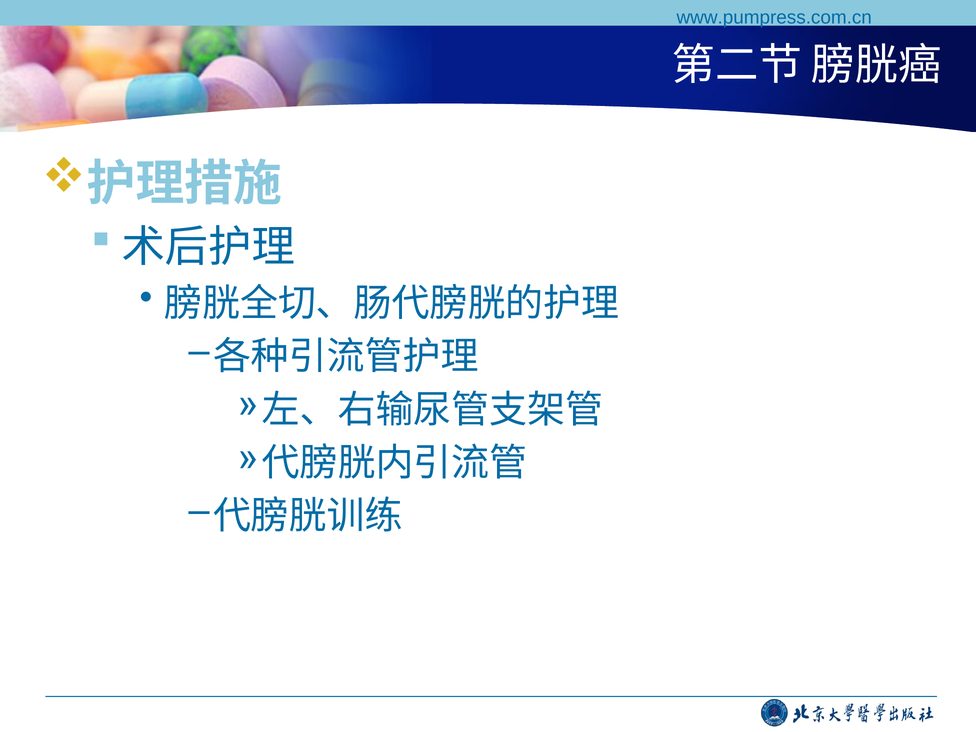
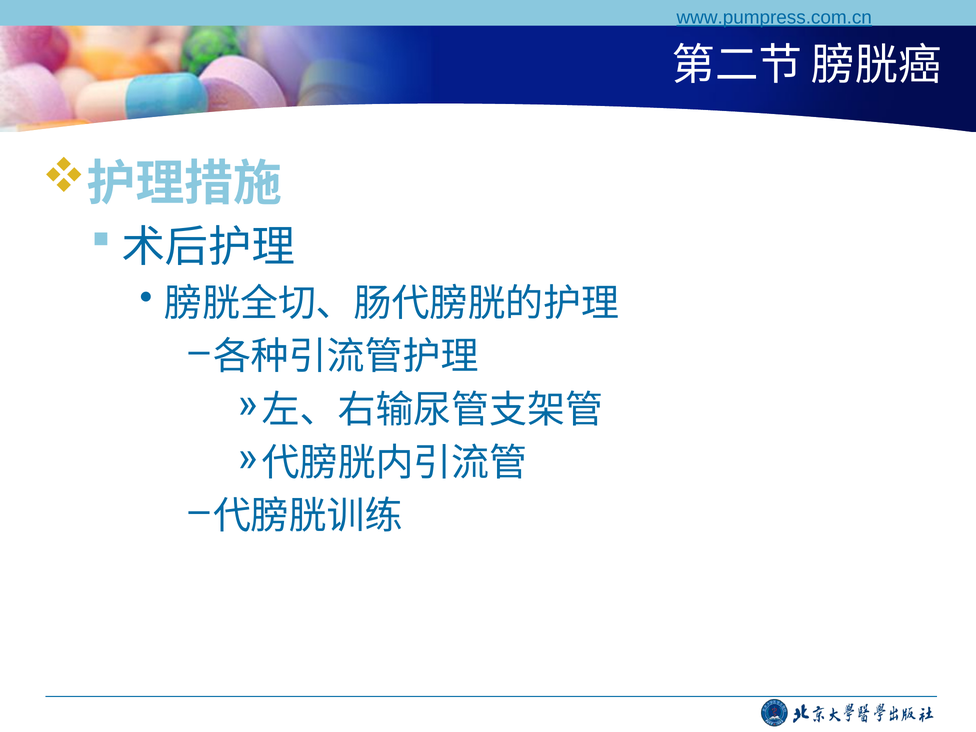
www.pumpress.com.cn underline: none -> present (774, 18)
